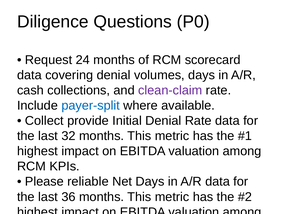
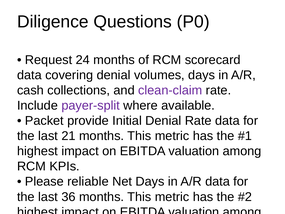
payer-split colour: blue -> purple (91, 105)
Collect: Collect -> Packet (44, 121)
32: 32 -> 21 (68, 136)
